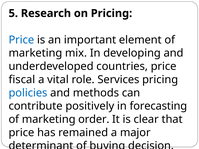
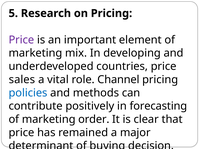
Price colour: blue -> purple (21, 40)
fiscal: fiscal -> sales (22, 80)
Services: Services -> Channel (118, 80)
